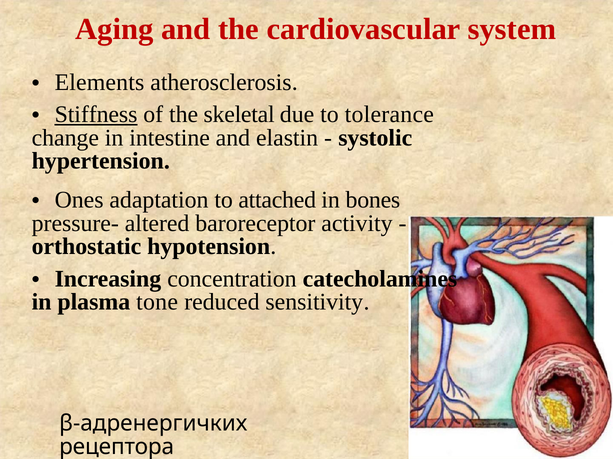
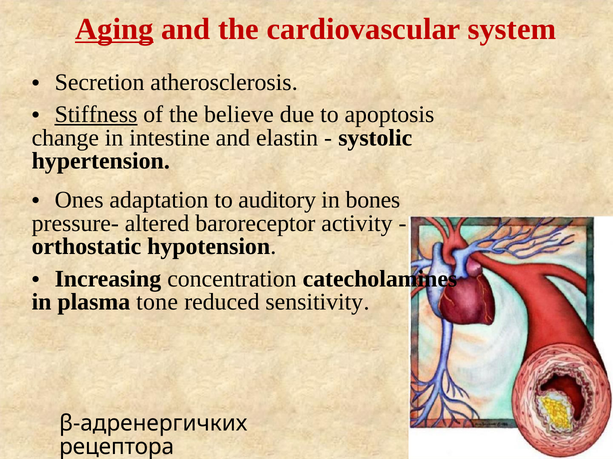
Aging underline: none -> present (114, 29)
Elements: Elements -> Secretion (100, 83)
skeletal: skeletal -> believe (239, 115)
tolerance: tolerance -> apoptosis (389, 115)
attached: attached -> auditory (277, 200)
